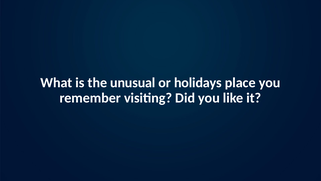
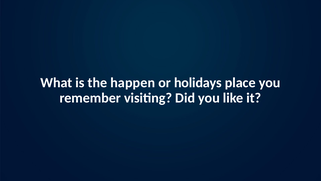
unusual: unusual -> happen (133, 83)
